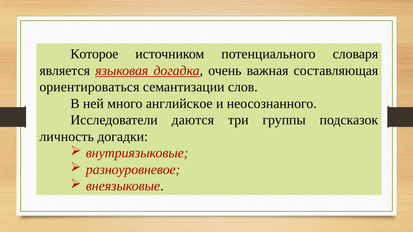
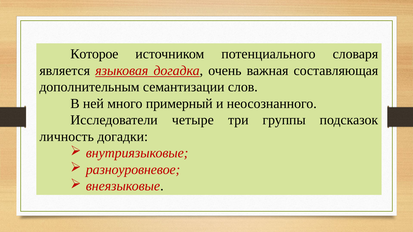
ориентироваться: ориентироваться -> дополнительным (89, 87)
английское: английское -> примерный (179, 104)
даются: даются -> четыре (193, 120)
